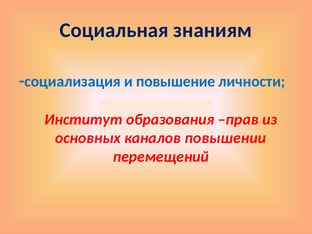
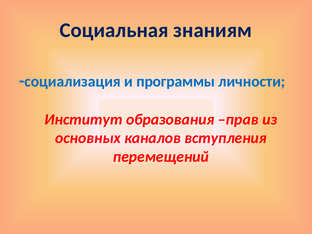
повышение: повышение -> программы (176, 82)
повышении: повышении -> вступления (225, 138)
